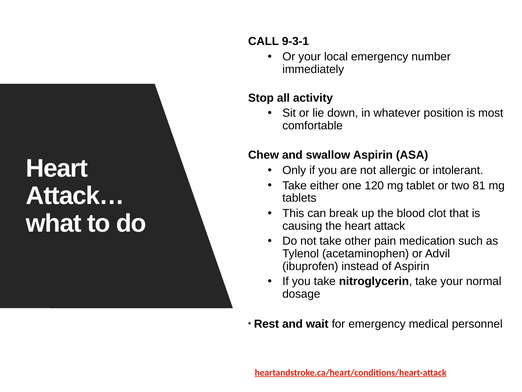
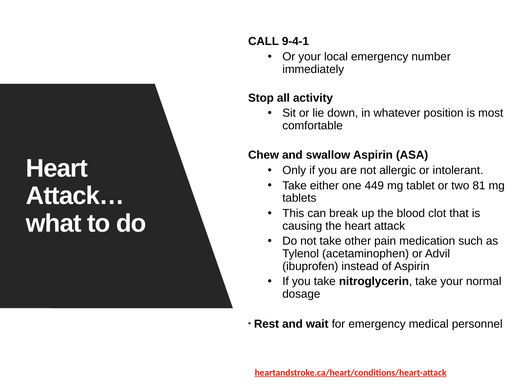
9-3-1: 9-3-1 -> 9-4-1 (295, 41)
120: 120 -> 449 (374, 185)
